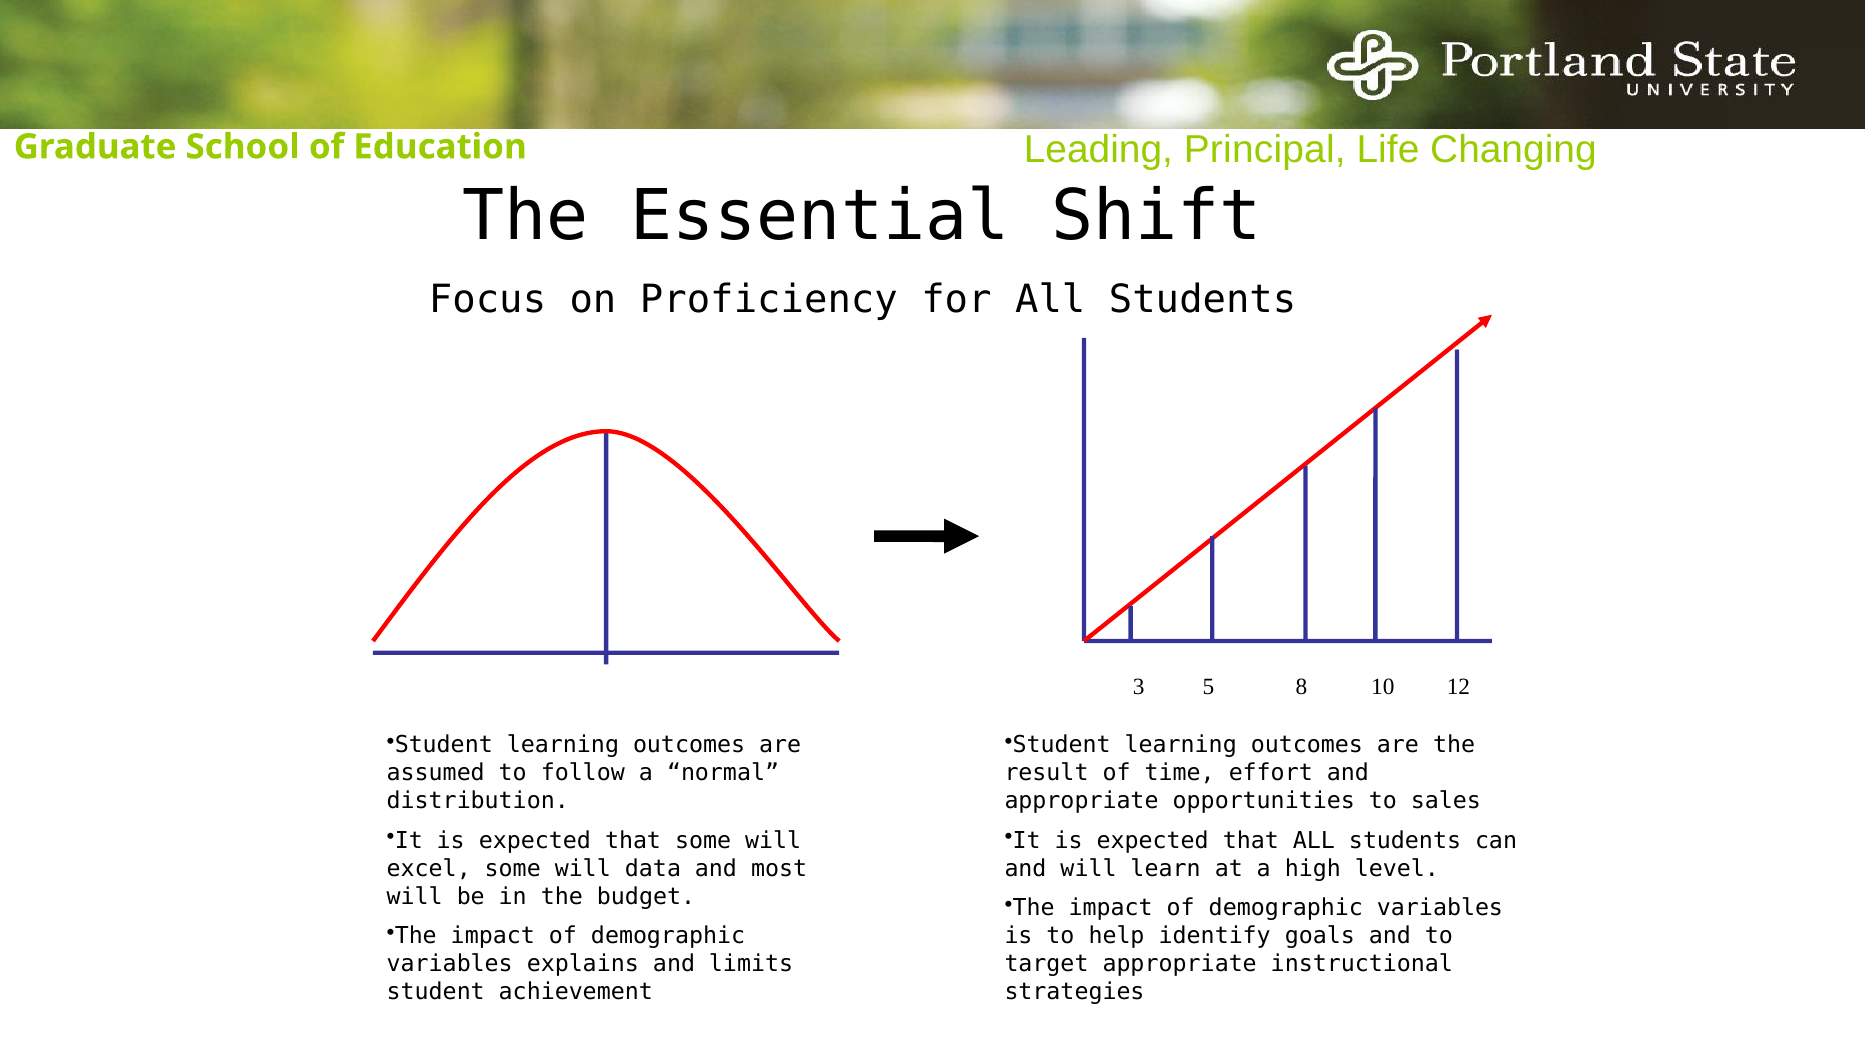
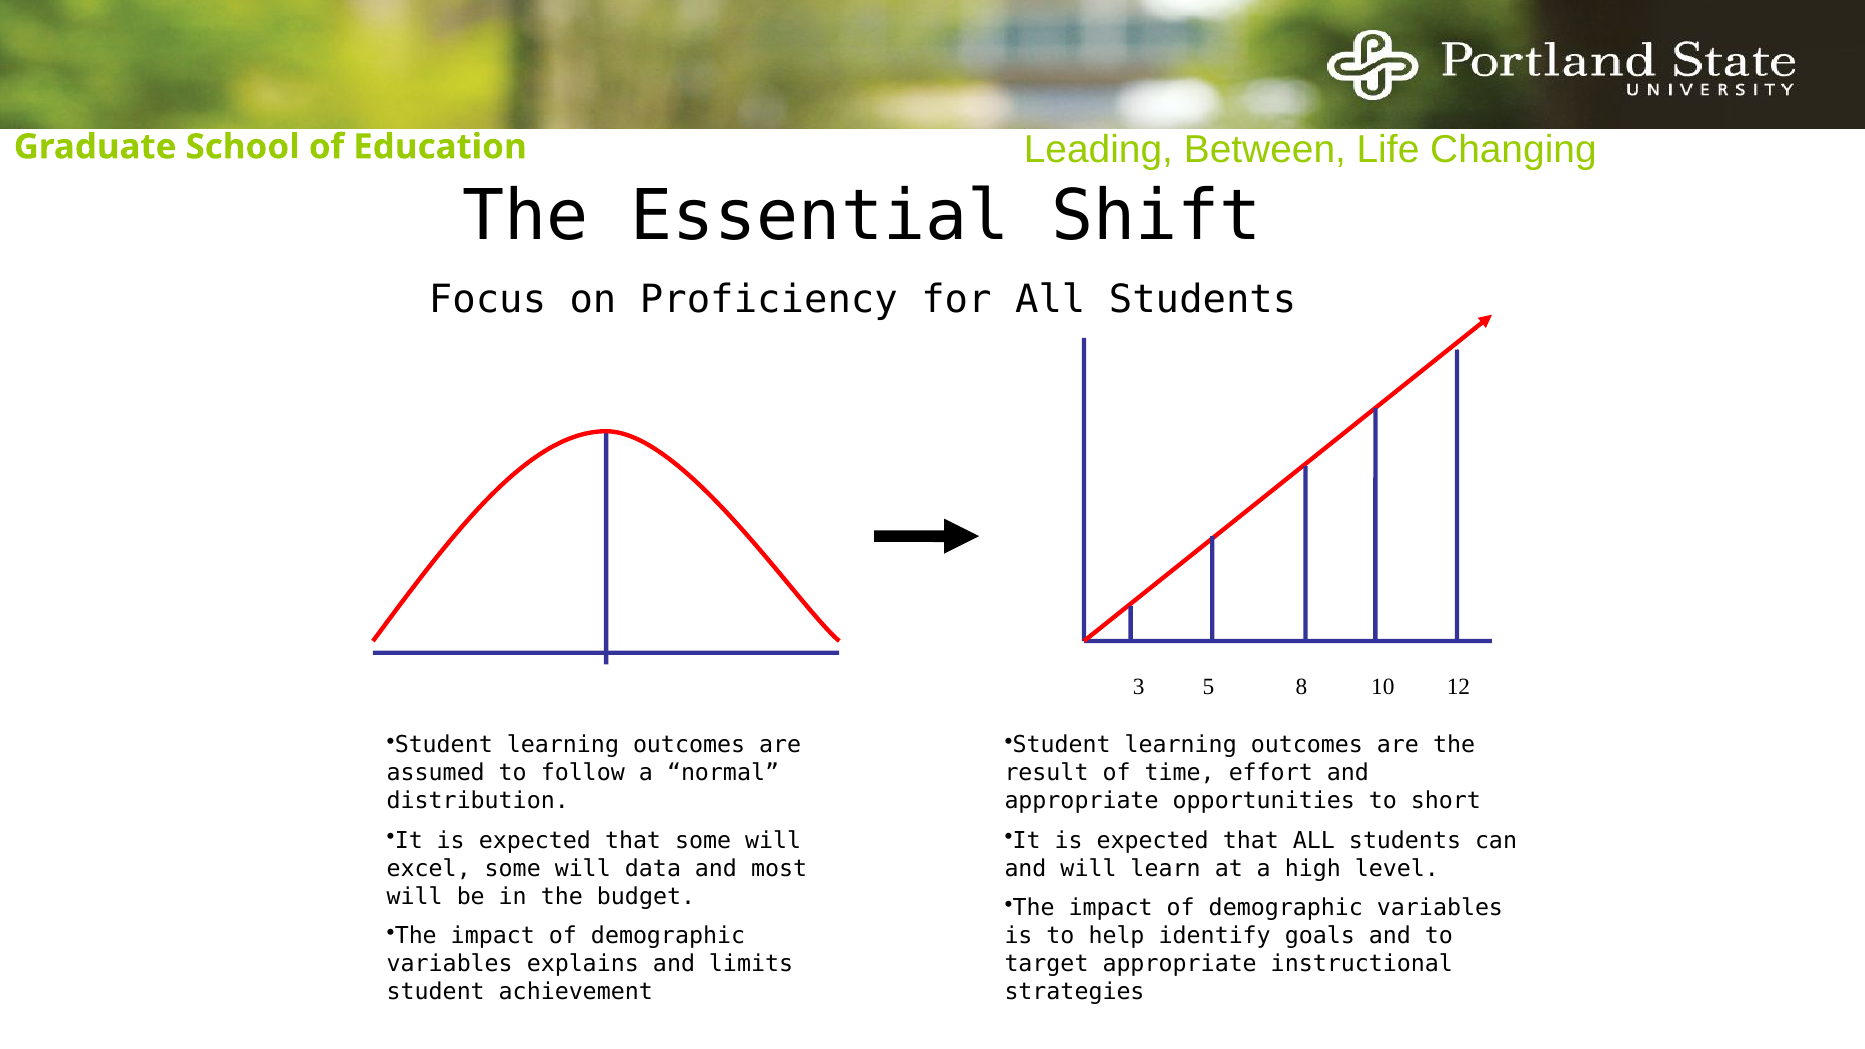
Principal: Principal -> Between (1265, 150)
sales: sales -> short (1446, 801)
